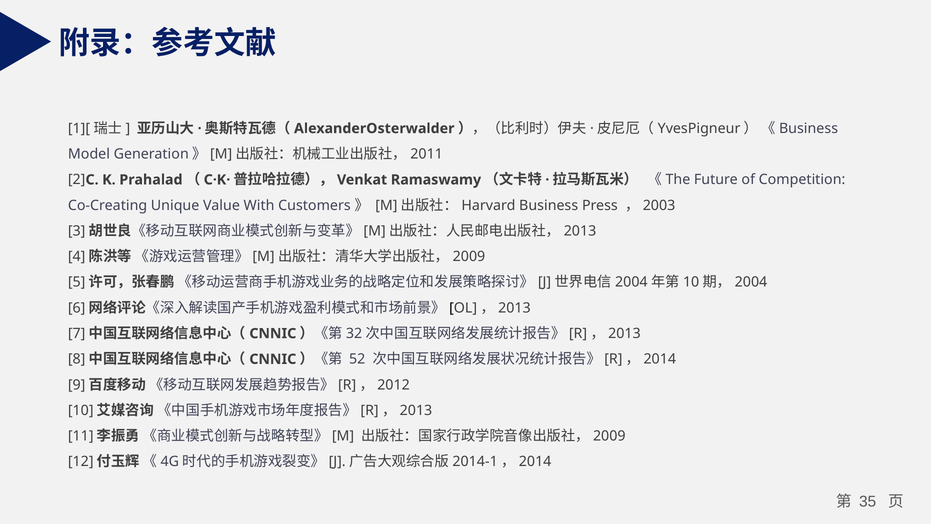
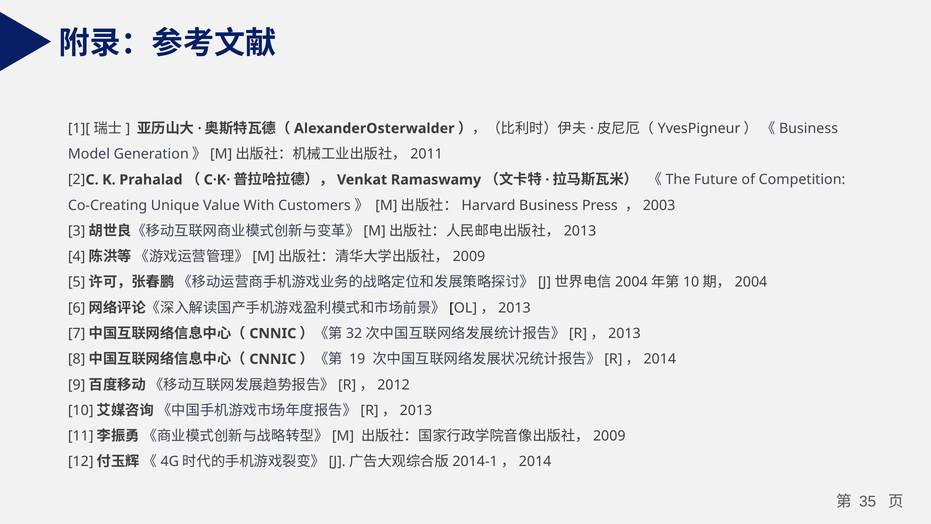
52: 52 -> 19 (357, 359)
